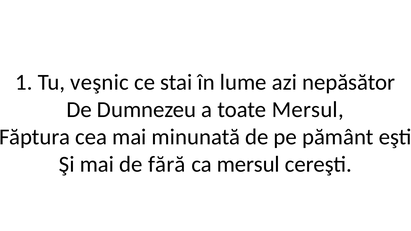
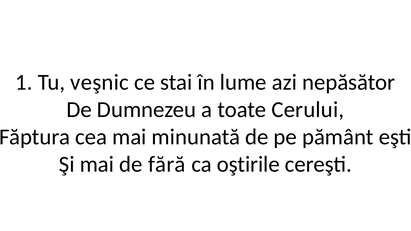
toate Mersul: Mersul -> Cerului (308, 110)
ca mersul: mersul -> oştirile (248, 164)
